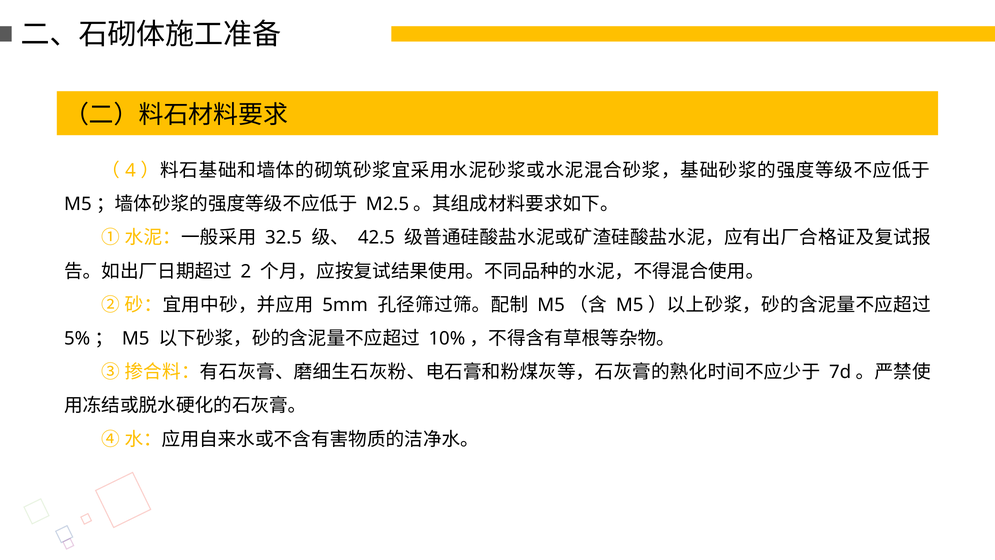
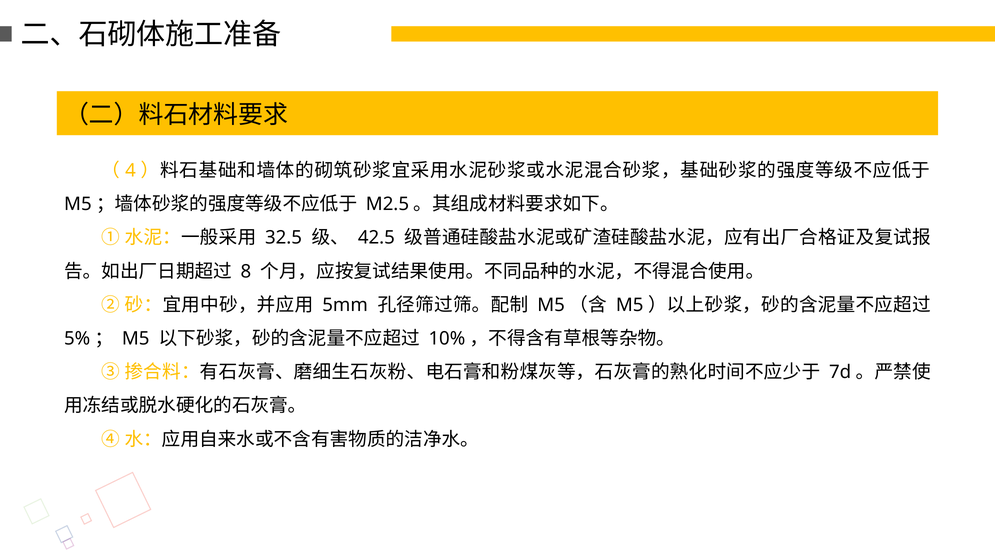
2: 2 -> 8 (246, 271)
